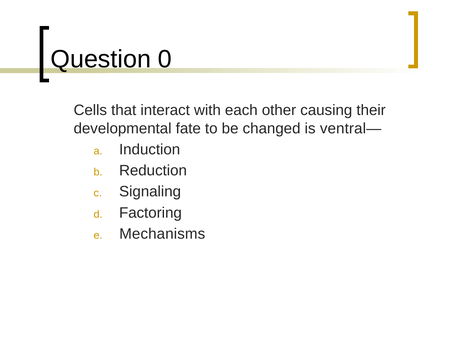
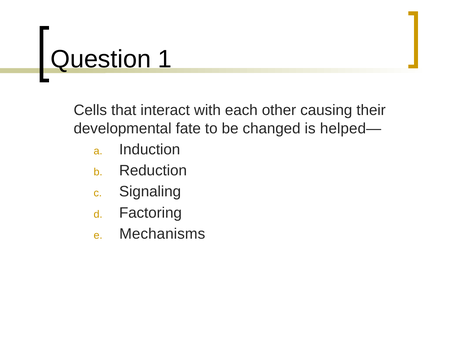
0: 0 -> 1 (165, 59)
ventral—: ventral— -> helped— (351, 128)
